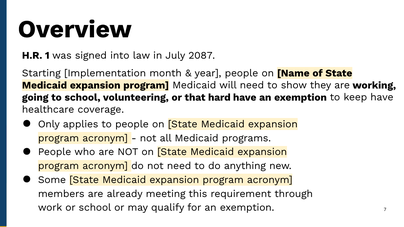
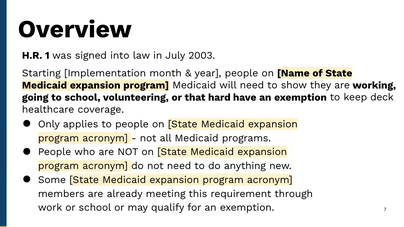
2087: 2087 -> 2003 (202, 55)
keep have: have -> deck (382, 97)
